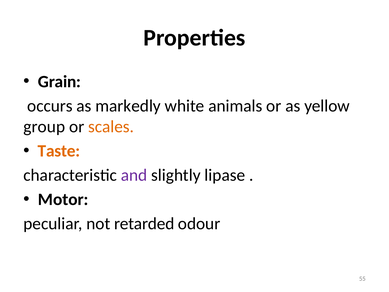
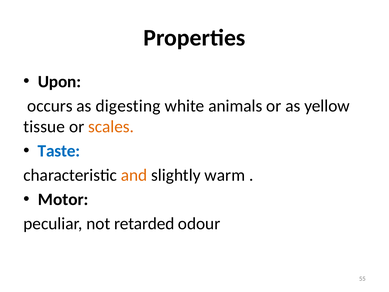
Grain: Grain -> Upon (59, 82)
markedly: markedly -> digesting (128, 106)
group: group -> tissue (44, 127)
Taste colour: orange -> blue (59, 151)
and colour: purple -> orange (134, 175)
lipase: lipase -> warm (225, 175)
